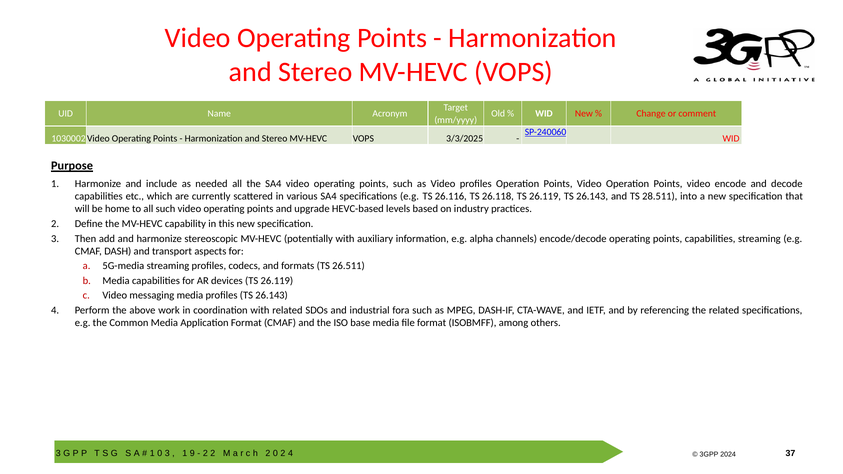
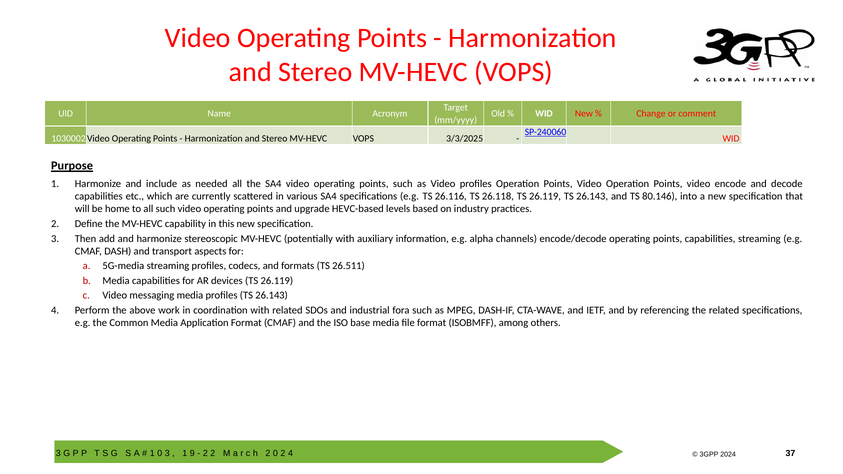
28.511: 28.511 -> 80.146 (660, 196)
